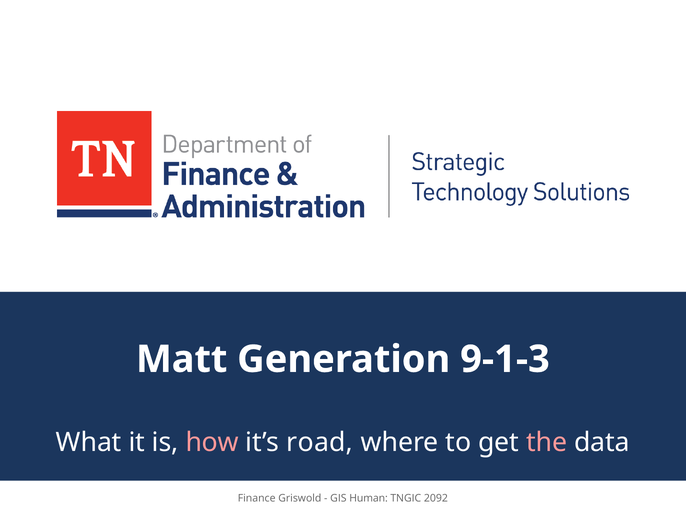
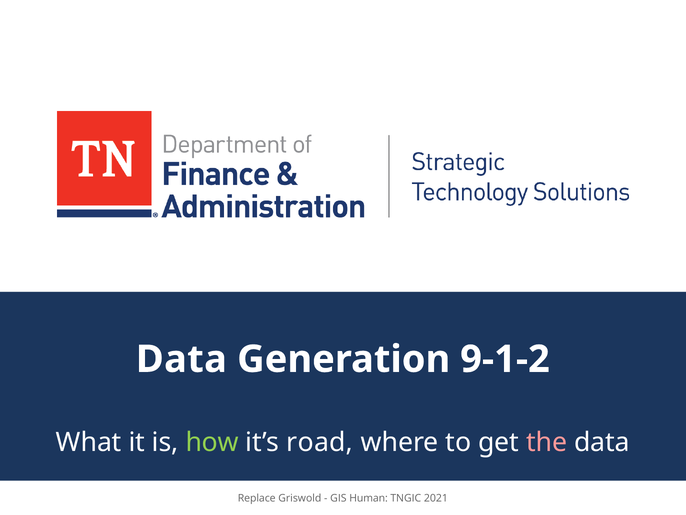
Matt: Matt -> Data (181, 359)
9-1-3: 9-1-3 -> 9-1-2 (505, 359)
how colour: pink -> light green (212, 442)
Finance: Finance -> Replace (257, 498)
2092: 2092 -> 2021 (436, 498)
